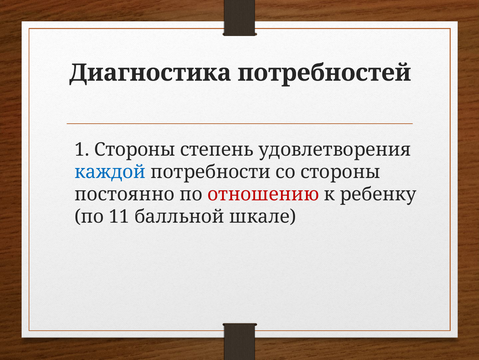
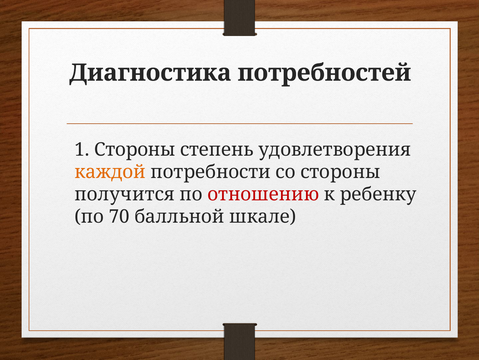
каждой colour: blue -> orange (110, 172)
постоянно: постоянно -> получится (125, 194)
11: 11 -> 70 (119, 216)
